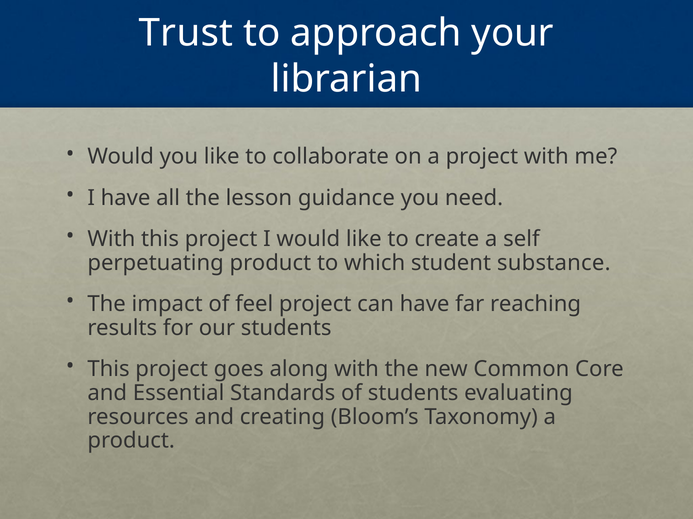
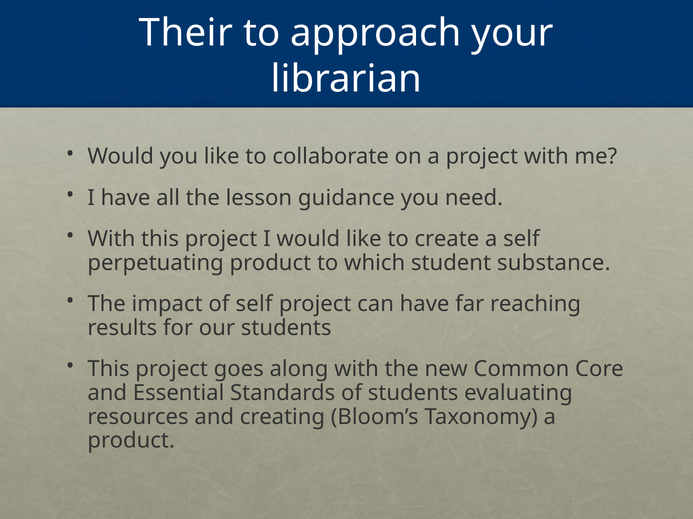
Trust: Trust -> Their (186, 33)
of feel: feel -> self (254, 304)
